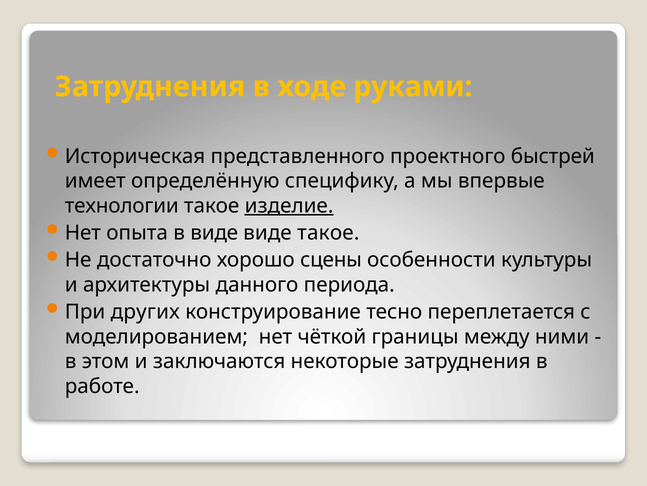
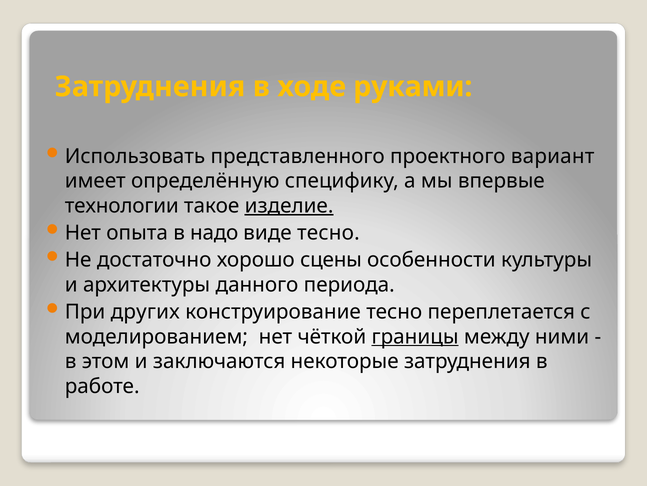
Историческая: Историческая -> Использовать (135, 156)
быстрей: быстрей -> вариант (553, 156)
в виде: виде -> надо (214, 233)
виде такое: такое -> тесно (328, 233)
границы underline: none -> present (415, 336)
